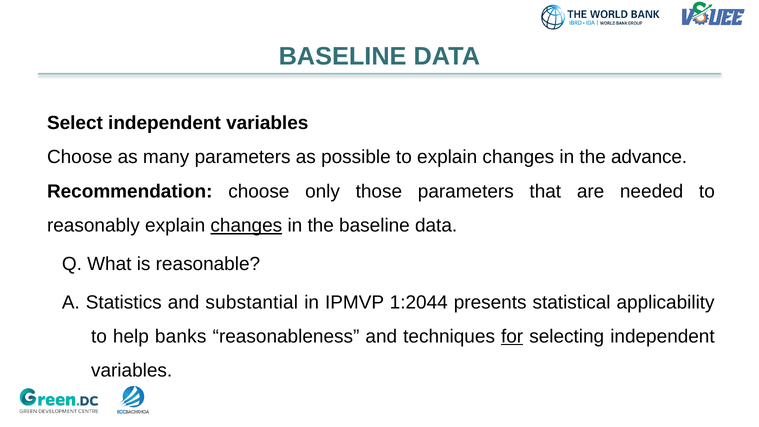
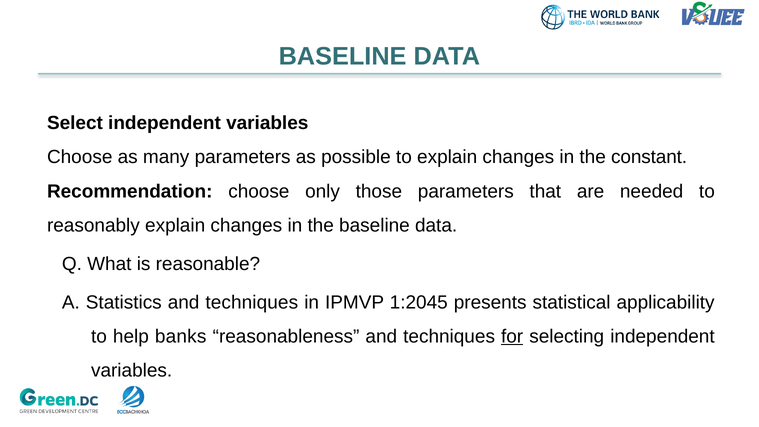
advance: advance -> constant (649, 157)
changes underline: present -> none (246, 226)
Statistics and substantial: substantial -> techniques (252, 302)
1:2044: 1:2044 -> 1:2045 (419, 302)
